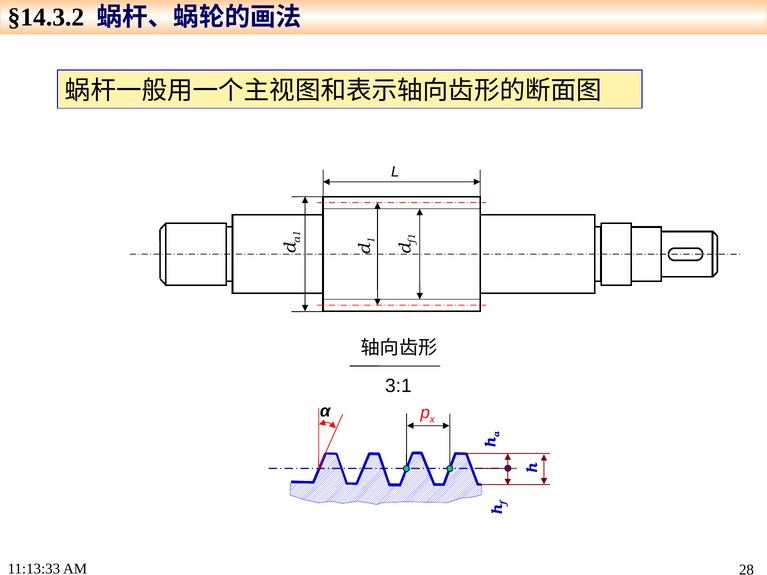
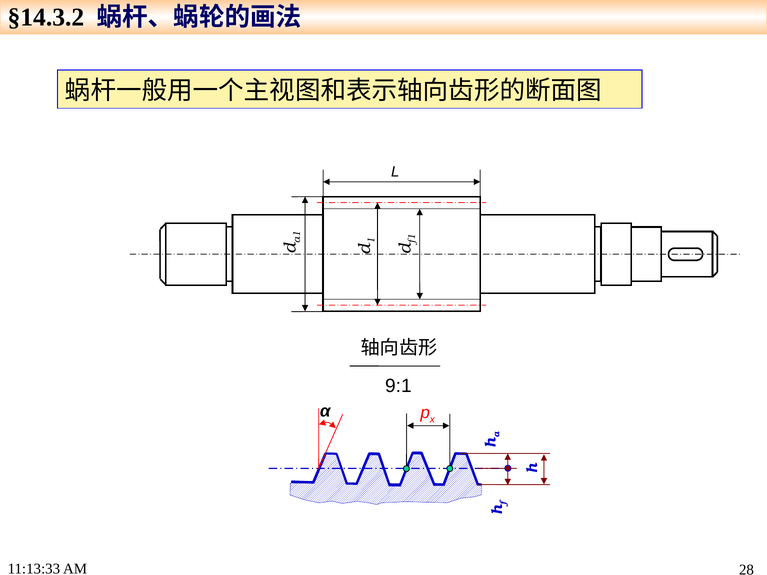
3:1: 3:1 -> 9:1 (398, 386)
